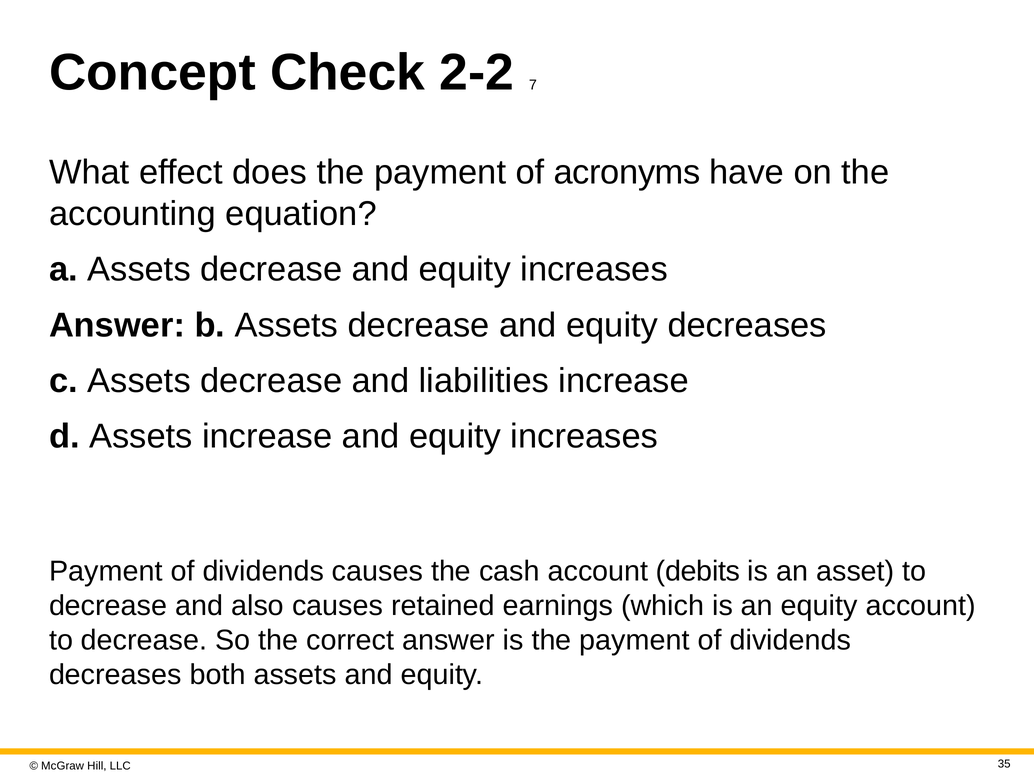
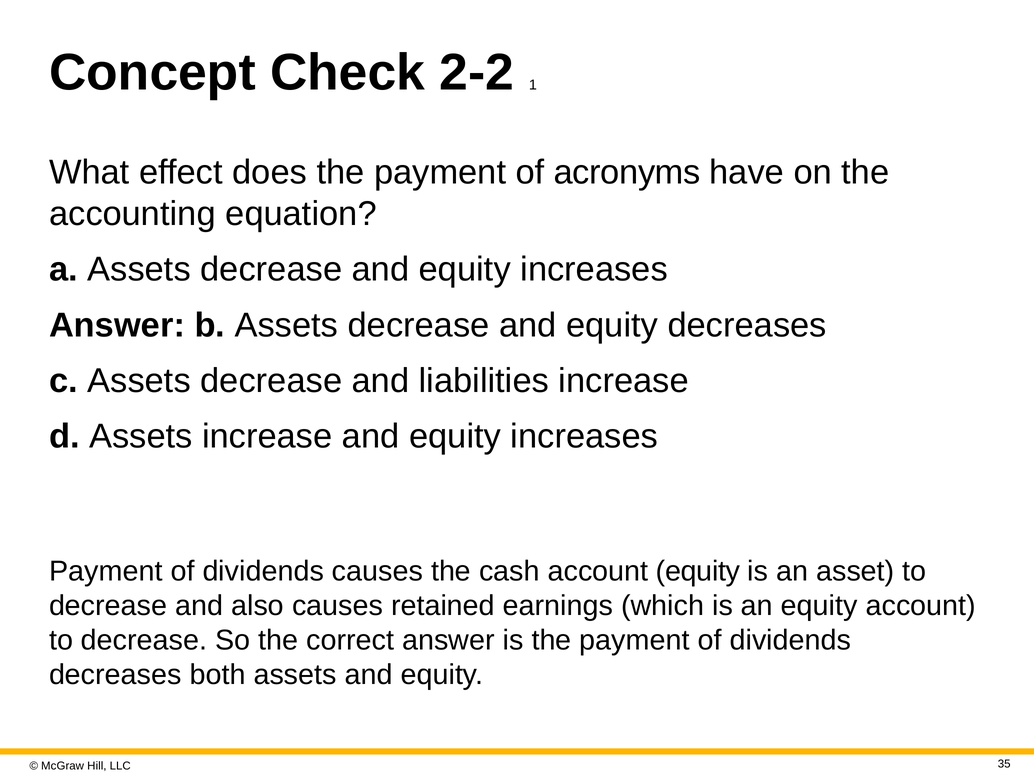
7: 7 -> 1 (533, 85)
account debits: debits -> equity (698, 572)
